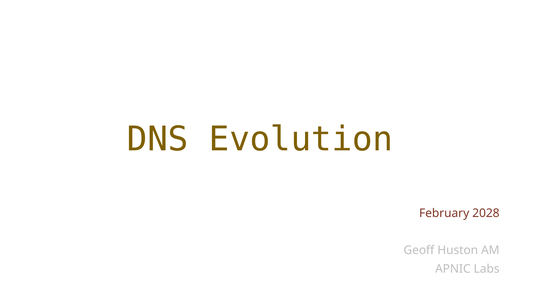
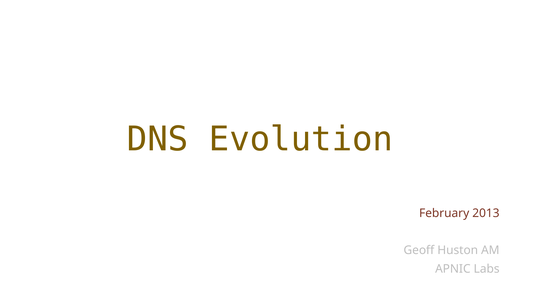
2028: 2028 -> 2013 (486, 213)
